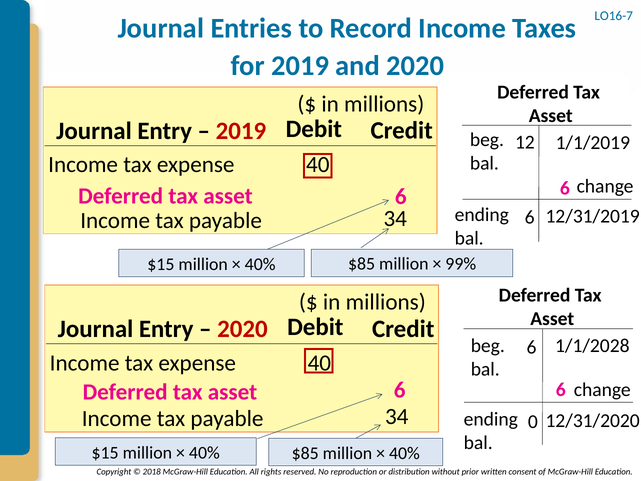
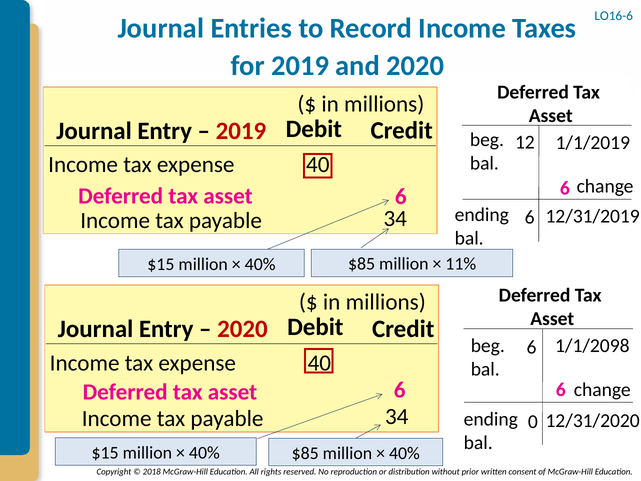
LO16-7: LO16-7 -> LO16-6 (614, 16)
99%: 99% -> 11% (461, 264)
1/1/2028: 1/1/2028 -> 1/1/2098 (592, 346)
